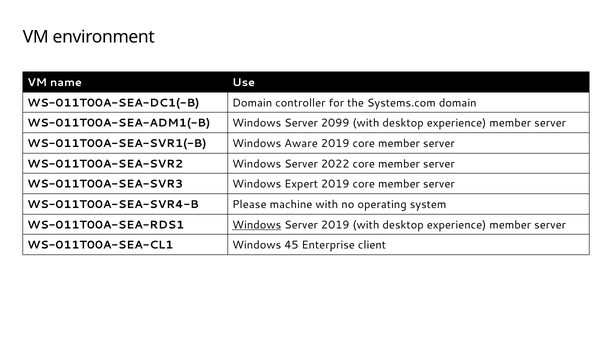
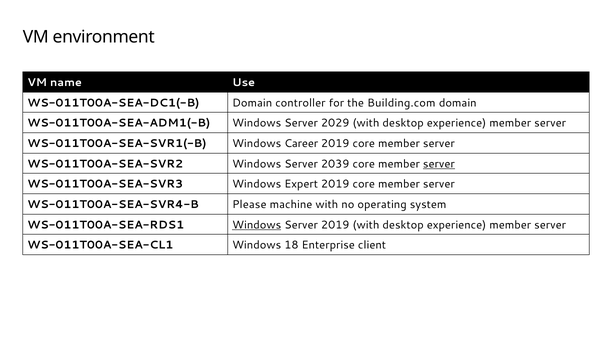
Systems.com: Systems.com -> Building.com (401, 103)
2099: 2099 -> 2029 (335, 123)
Aware: Aware -> Career (301, 144)
2022: 2022 -> 2039 (335, 164)
server underline: none -> present (439, 164)
45: 45 -> 18 (291, 245)
